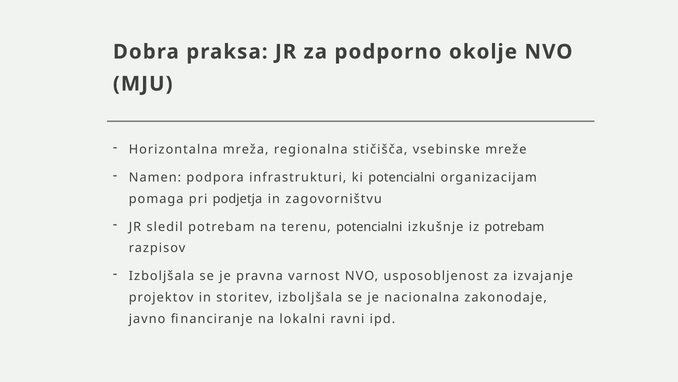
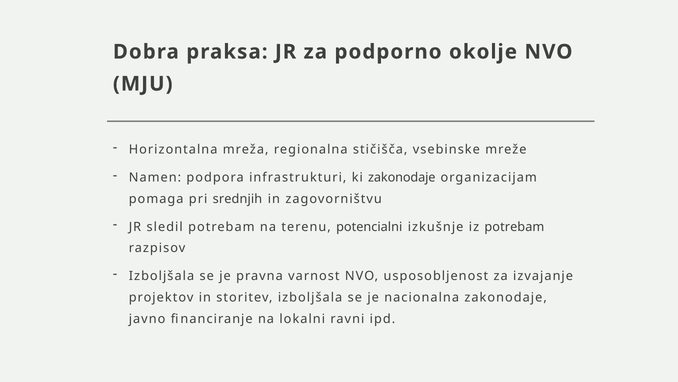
ki potencialni: potencialni -> zakonodaje (402, 177)
podjetja: podjetja -> srednjih (237, 199)
